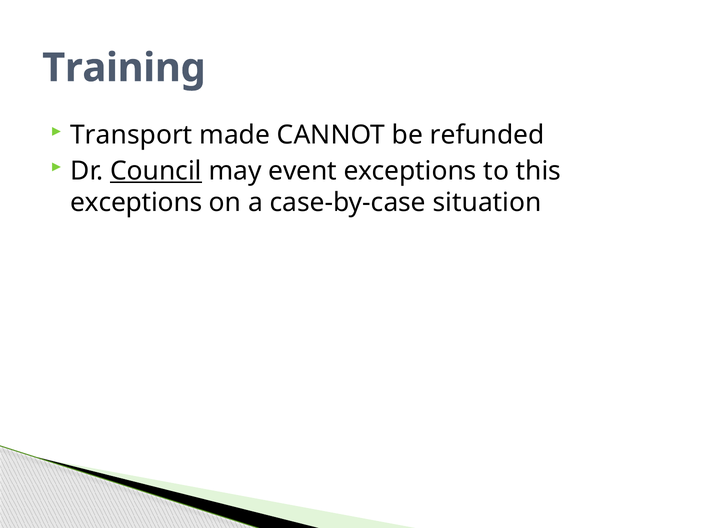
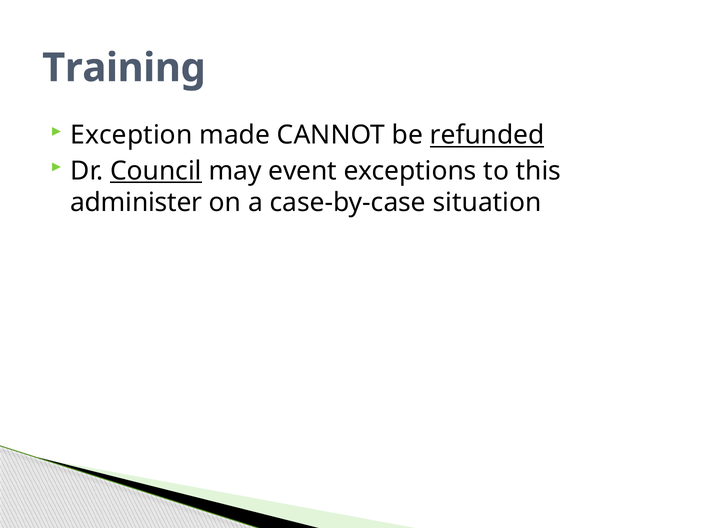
Transport: Transport -> Exception (131, 135)
refunded underline: none -> present (487, 135)
exceptions: exceptions -> administer (136, 203)
